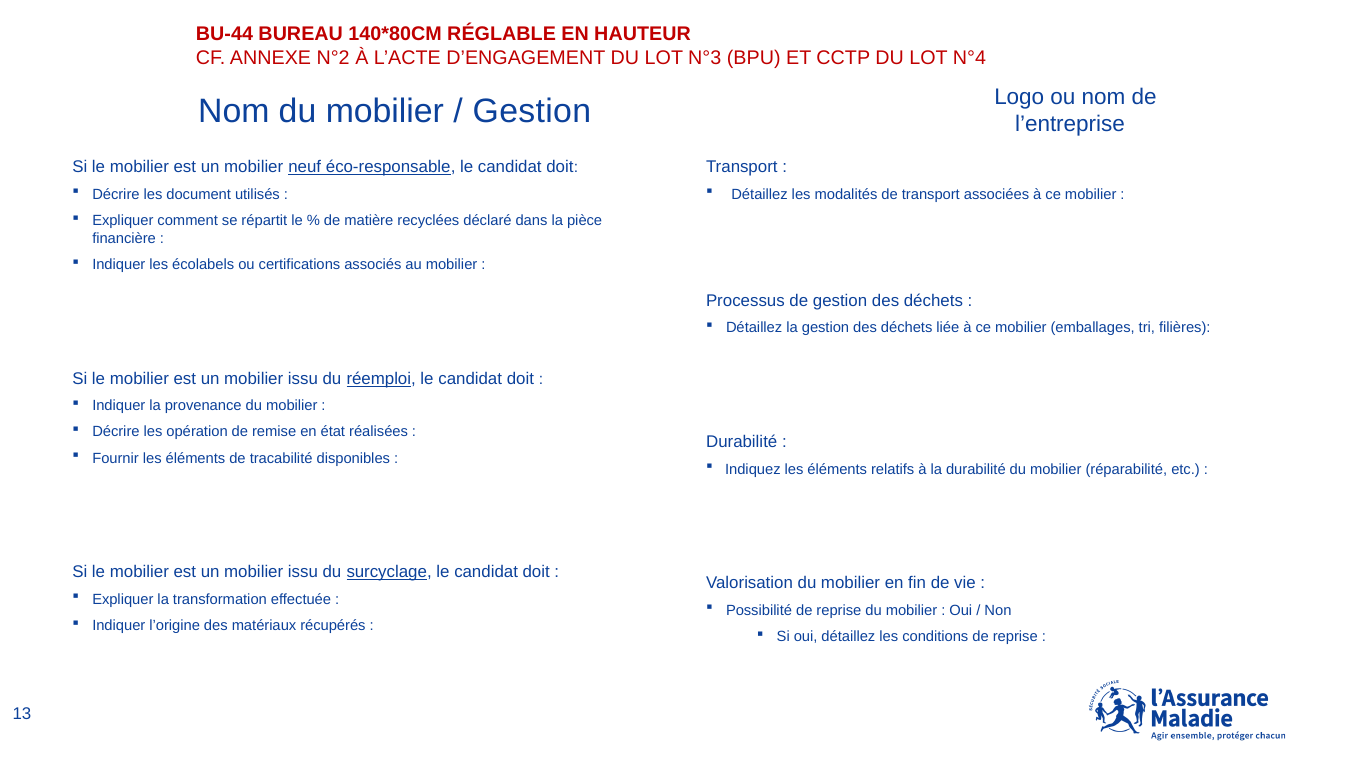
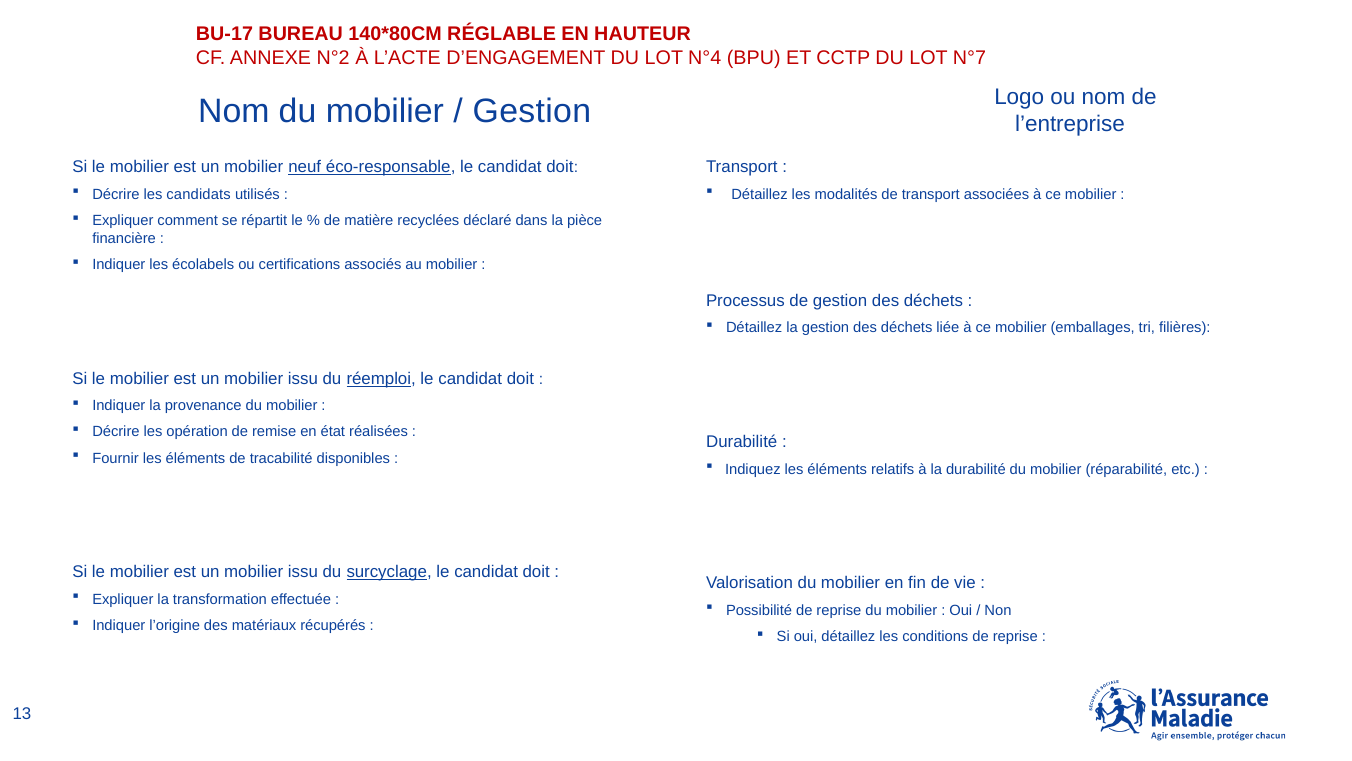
BU-44: BU-44 -> BU-17 (224, 34)
N°3: N°3 -> N°4 (705, 58)
N°4: N°4 -> N°7 (969, 58)
document: document -> candidats (199, 194)
